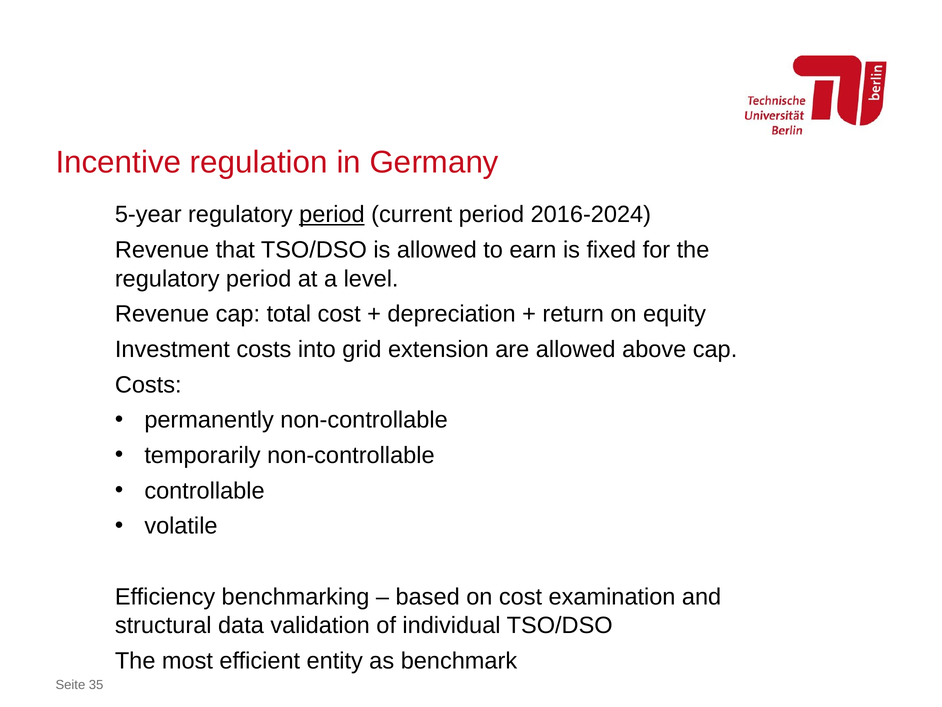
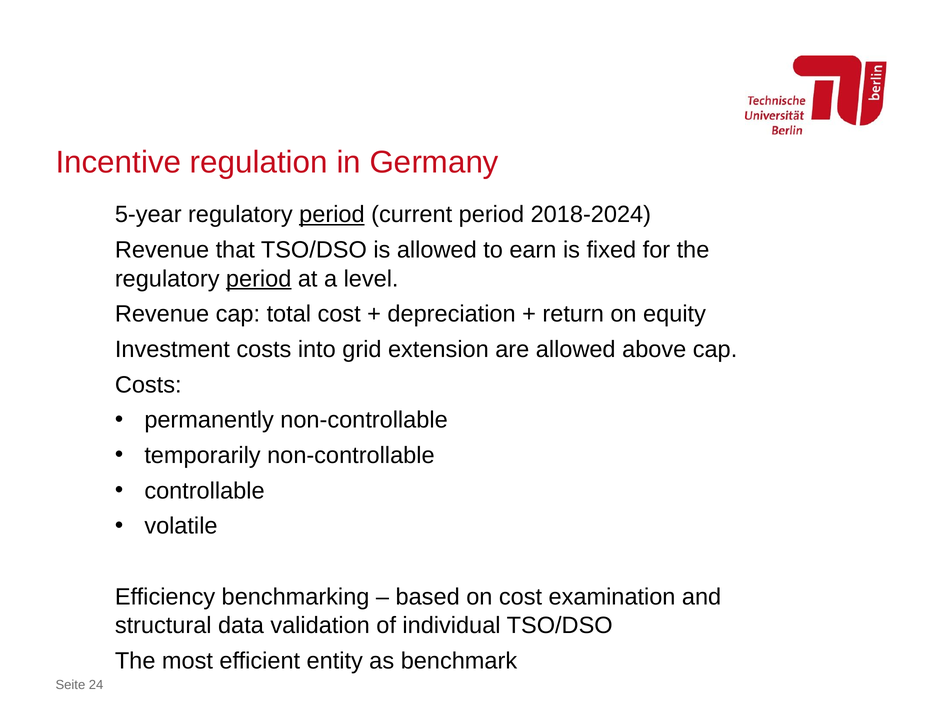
2016-2024: 2016-2024 -> 2018-2024 (591, 215)
period underline: none -> present (259, 279)
35: 35 -> 24 (96, 684)
